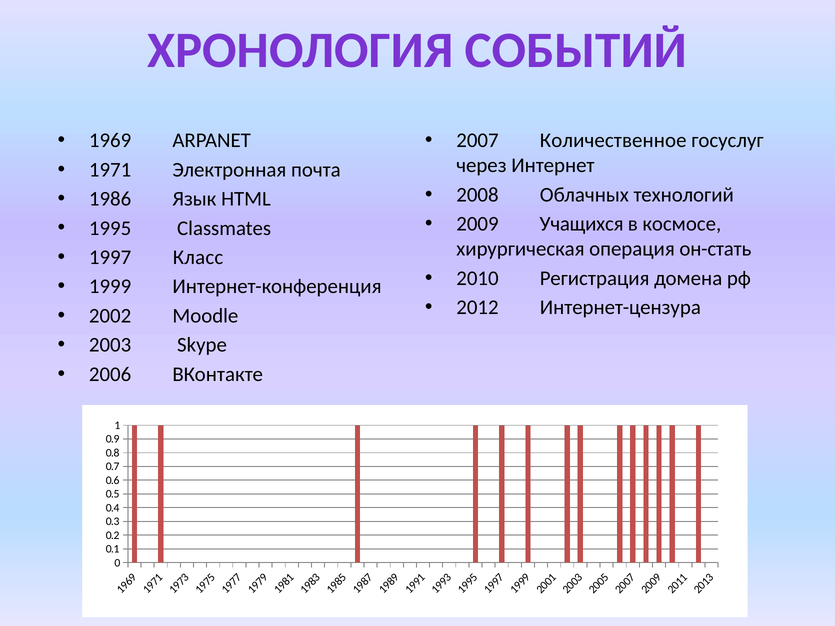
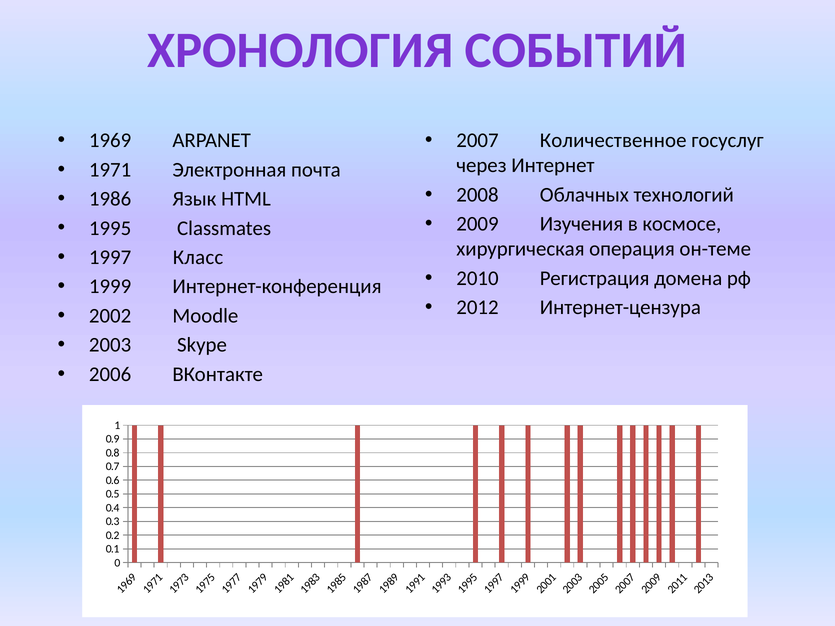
Учащихся: Учащихся -> Изучения (582, 224)
он-стать: он-стать -> он-теме (715, 249)
